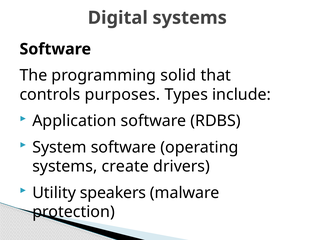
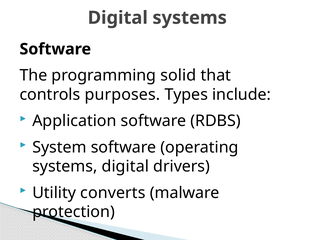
systems create: create -> digital (125, 166)
speakers: speakers -> converts (113, 193)
